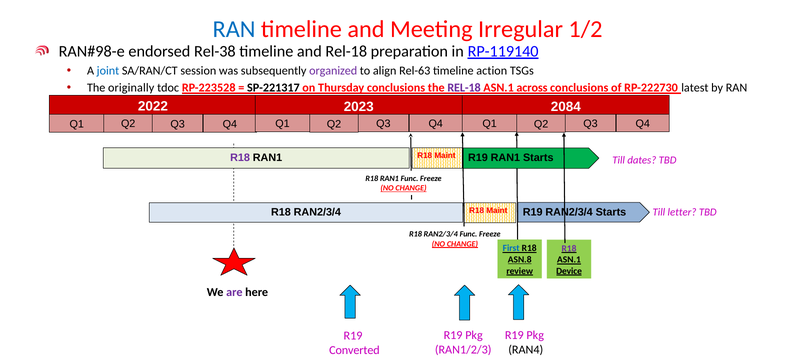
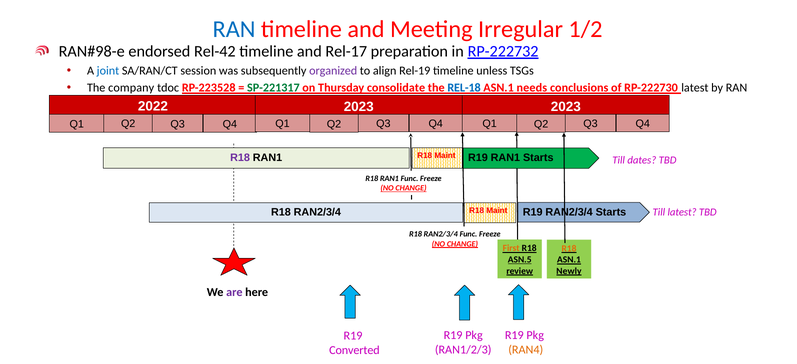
Rel-38: Rel-38 -> Rel-42 (215, 52)
and Rel-18: Rel-18 -> Rel-17 (346, 52)
RP-119140: RP-119140 -> RP-222732 (503, 52)
Rel-63: Rel-63 -> Rel-19 (415, 71)
action: action -> unless (492, 71)
originally: originally -> company (131, 88)
SP-221317 colour: black -> green (273, 88)
Thursday conclusions: conclusions -> consolidate (396, 88)
REL-18 colour: purple -> blue (464, 88)
across: across -> needs (532, 88)
2084: 2084 -> 2023 (566, 107)
Till letter: letter -> latest (682, 213)
First colour: blue -> orange (511, 249)
R18 colour: purple -> orange (569, 249)
ASN.8: ASN.8 -> ASN.5 (520, 260)
Device: Device -> Newly (569, 271)
RAN4 colour: black -> orange (526, 350)
